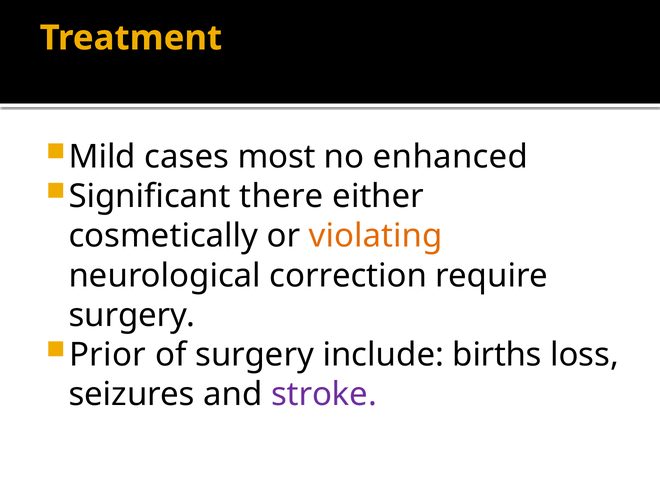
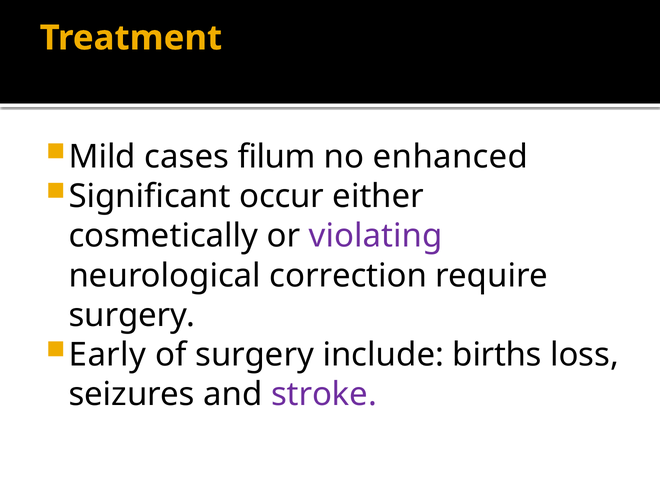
most: most -> filum (277, 157)
there: there -> occur (282, 196)
violating colour: orange -> purple (376, 236)
Prior: Prior -> Early (108, 355)
